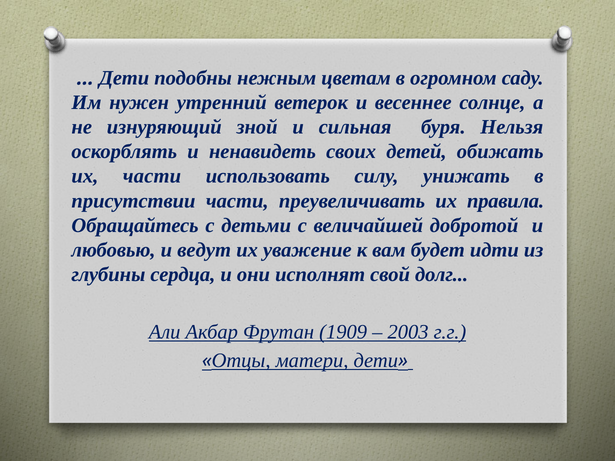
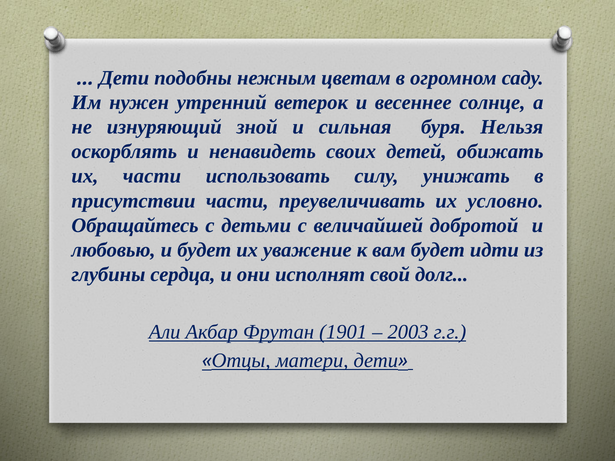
правила: правила -> условно (505, 201)
и ведут: ведут -> будет (204, 250)
1909: 1909 -> 1901 (343, 332)
